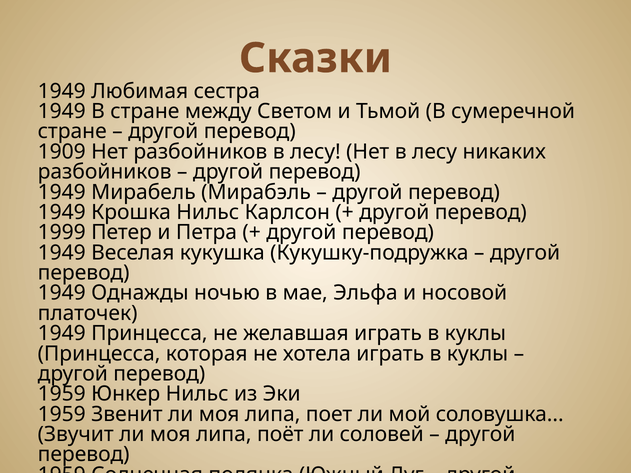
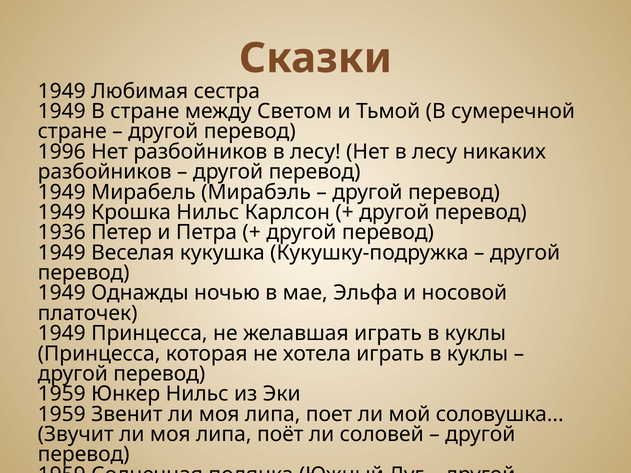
1909: 1909 -> 1996 (62, 152)
1999: 1999 -> 1936 (62, 233)
